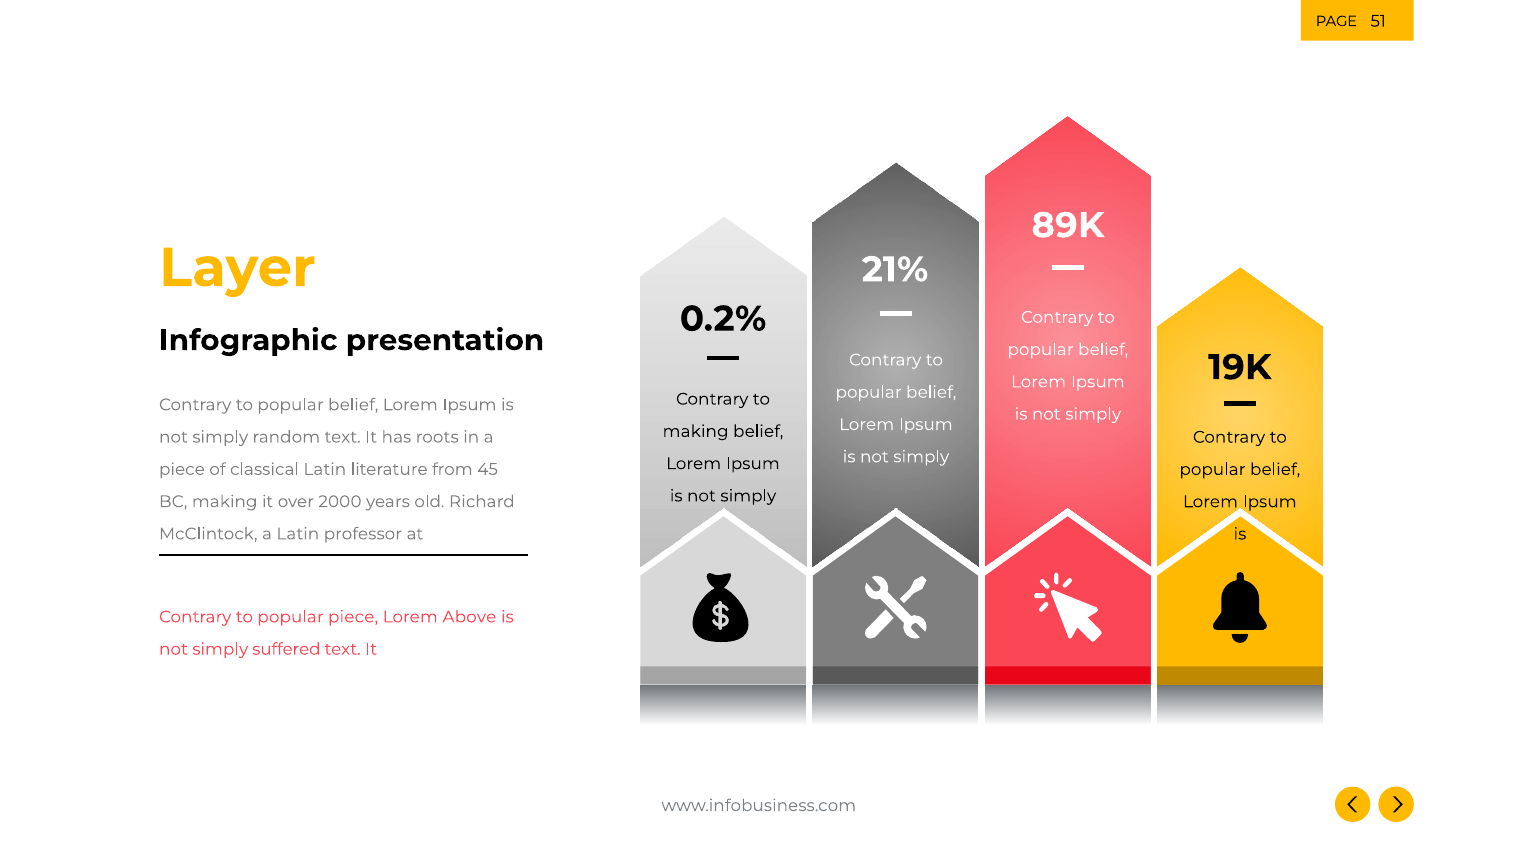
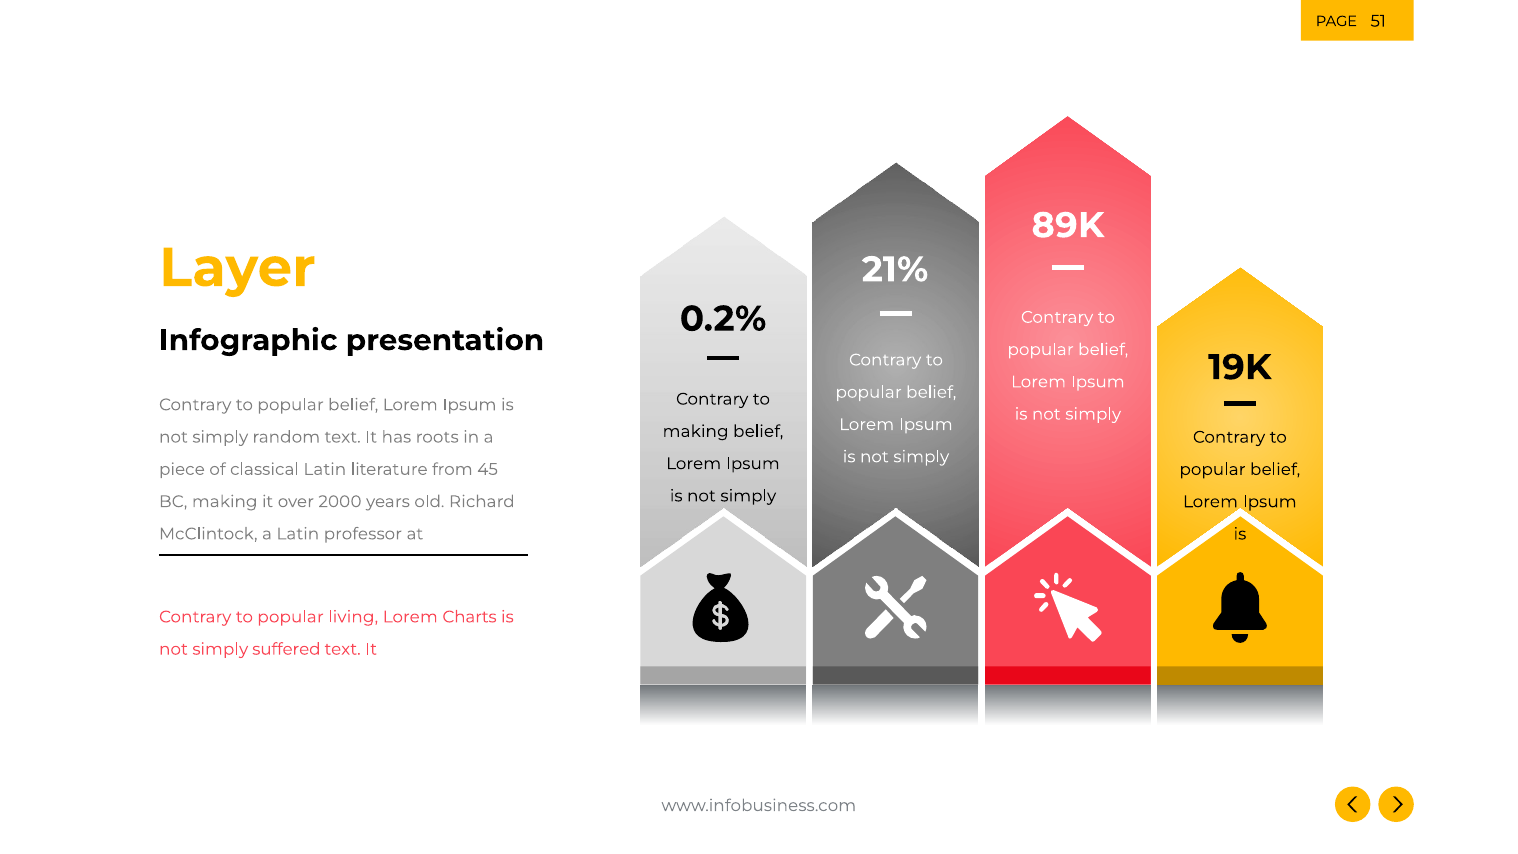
popular piece: piece -> living (353, 617)
Above: Above -> Charts (470, 617)
